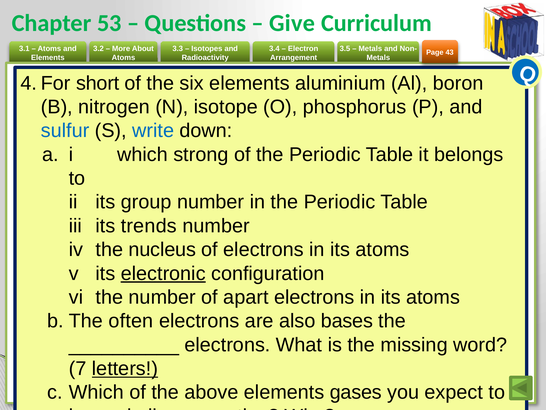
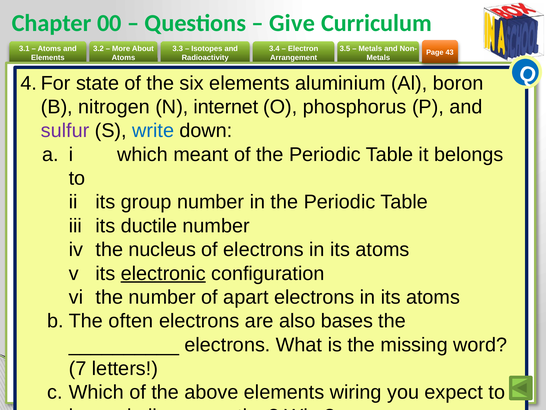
53: 53 -> 00 (109, 23)
short: short -> state (98, 83)
isotope: isotope -> internet (226, 107)
sulfur colour: blue -> purple (65, 131)
strong: strong -> meant (201, 154)
trends: trends -> ductile (149, 226)
letters underline: present -> none (125, 368)
gases: gases -> wiring (356, 392)
